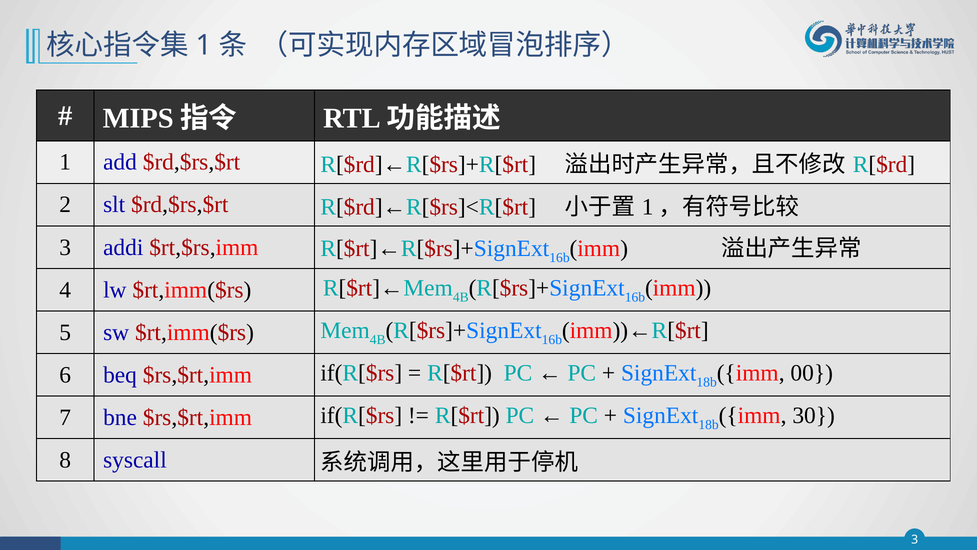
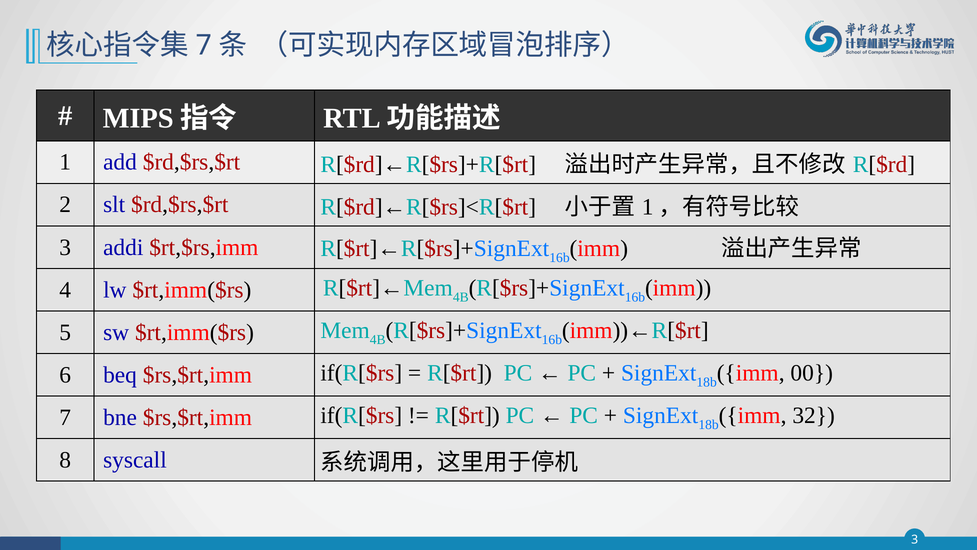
1: 1 -> 7 (204, 45)
30: 30 -> 32 (814, 415)
